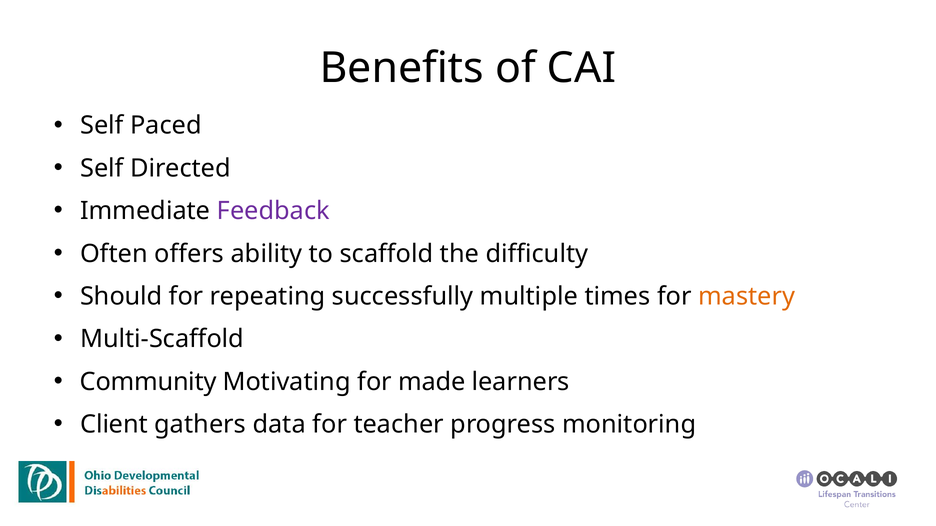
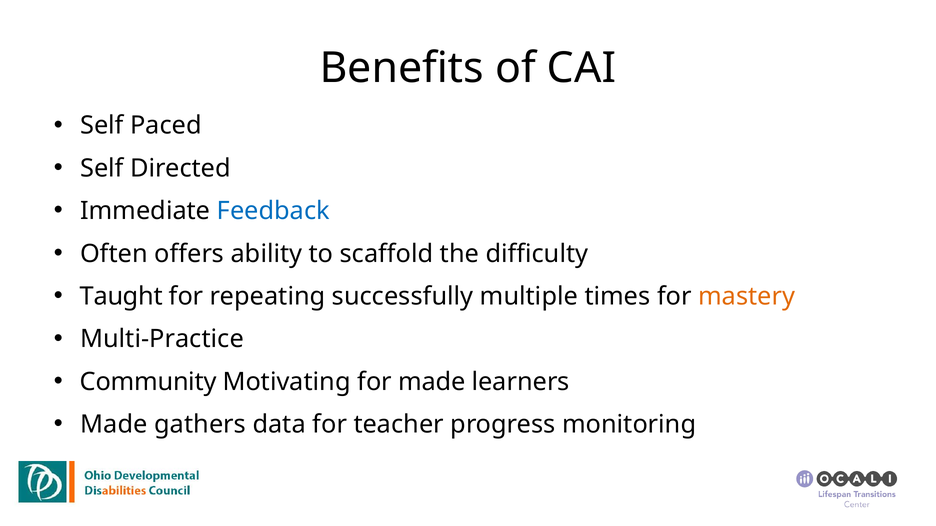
Feedback colour: purple -> blue (273, 211)
Should: Should -> Taught (121, 297)
Multi-Scaffold: Multi-Scaffold -> Multi-Practice (162, 339)
Client: Client -> Made (114, 425)
